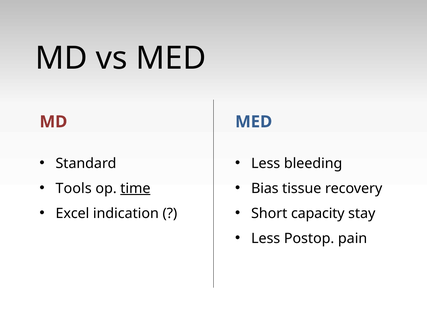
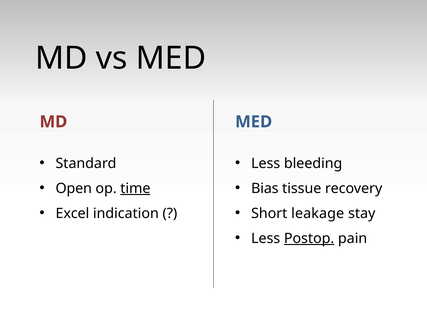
Tools: Tools -> Open (74, 188)
capacity: capacity -> leakage (318, 214)
Postop underline: none -> present (309, 239)
